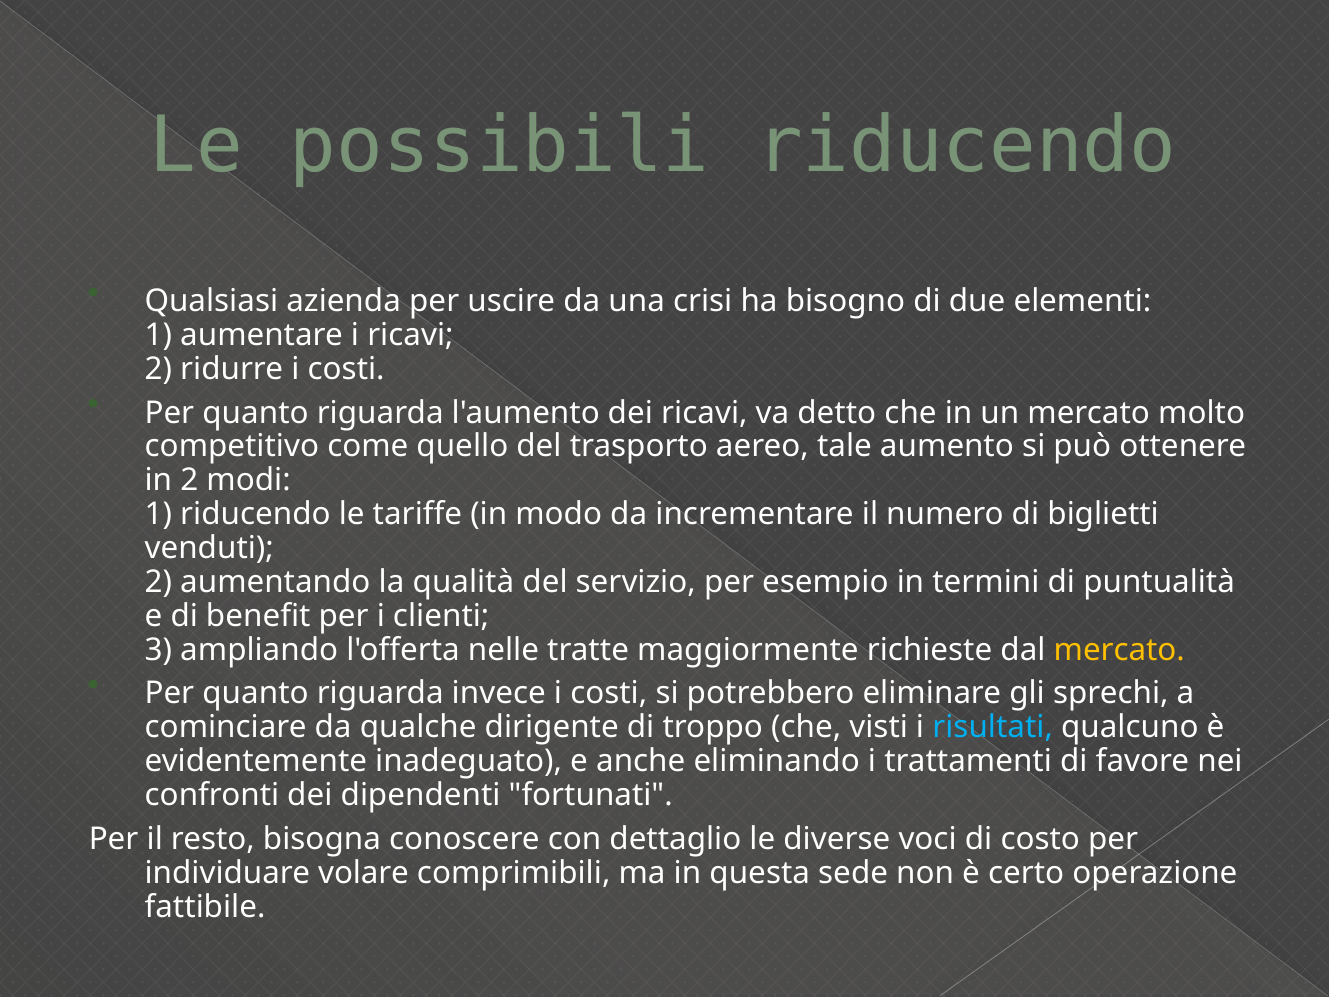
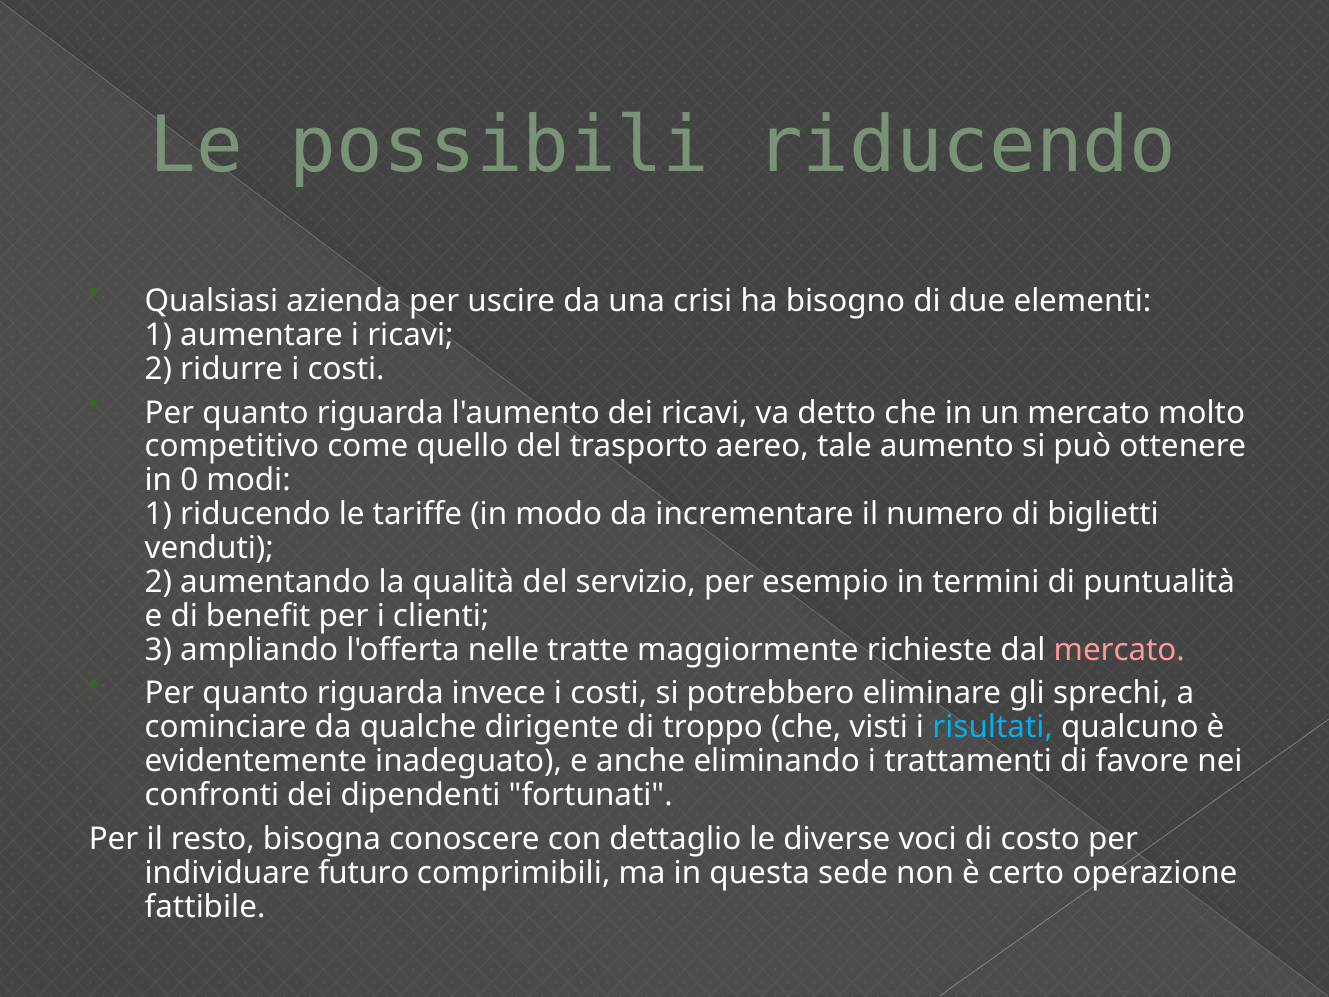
in 2: 2 -> 0 (189, 480)
mercato colour: yellow -> pink (1119, 650)
volare: volare -> futuro (364, 873)
